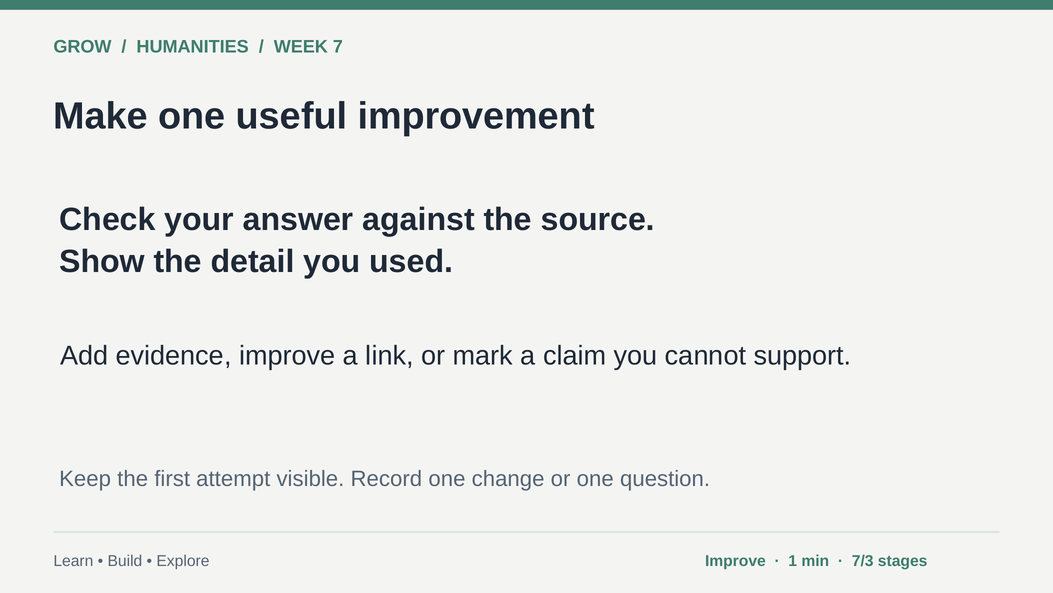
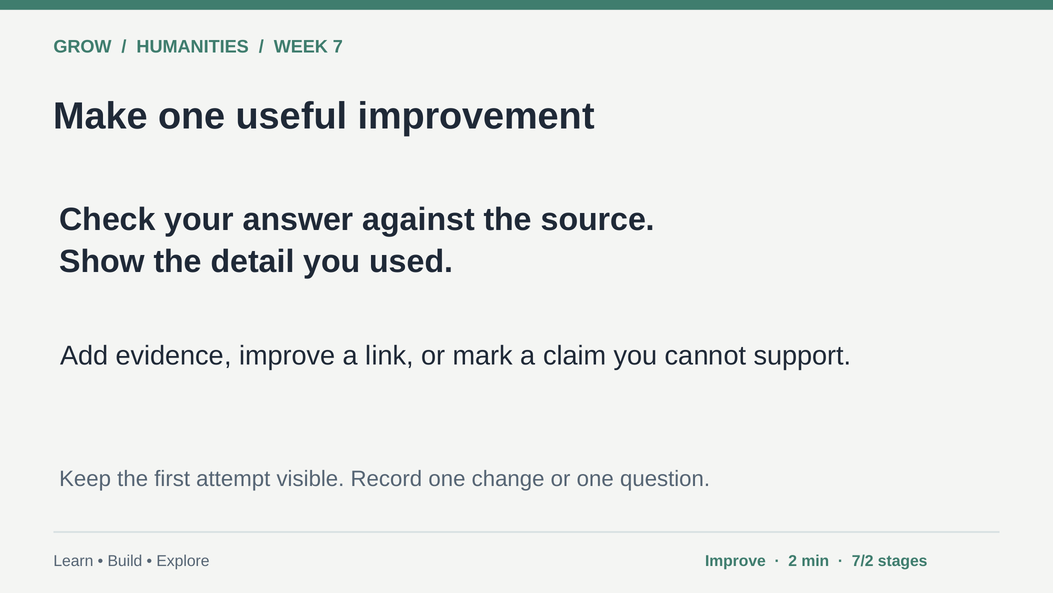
1: 1 -> 2 (793, 561)
7/3: 7/3 -> 7/2 (863, 561)
